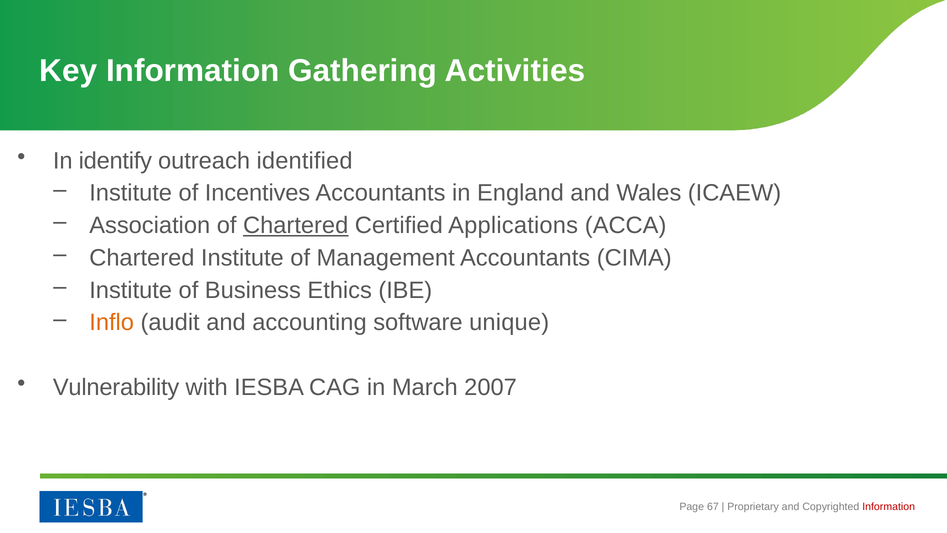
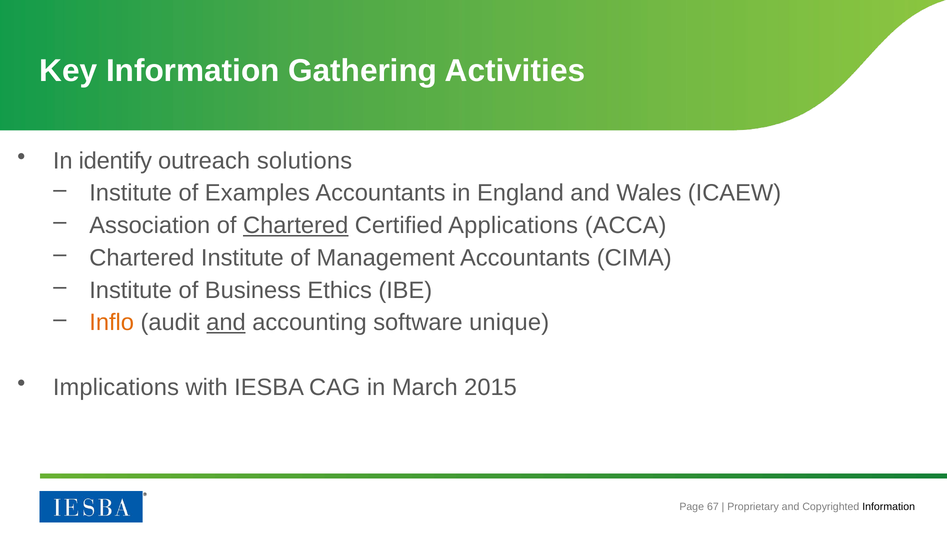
identified: identified -> solutions (305, 161)
Incentives: Incentives -> Examples (257, 193)
and underline: none -> present (226, 322)
Vulnerability: Vulnerability -> Implications (116, 387)
2007: 2007 -> 2015 (491, 387)
Information colour: red -> black (889, 507)
